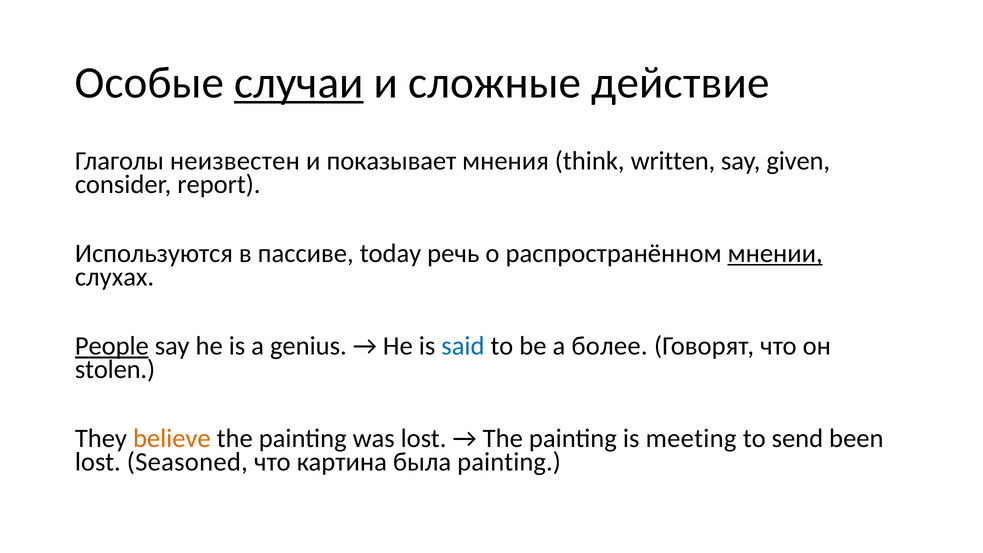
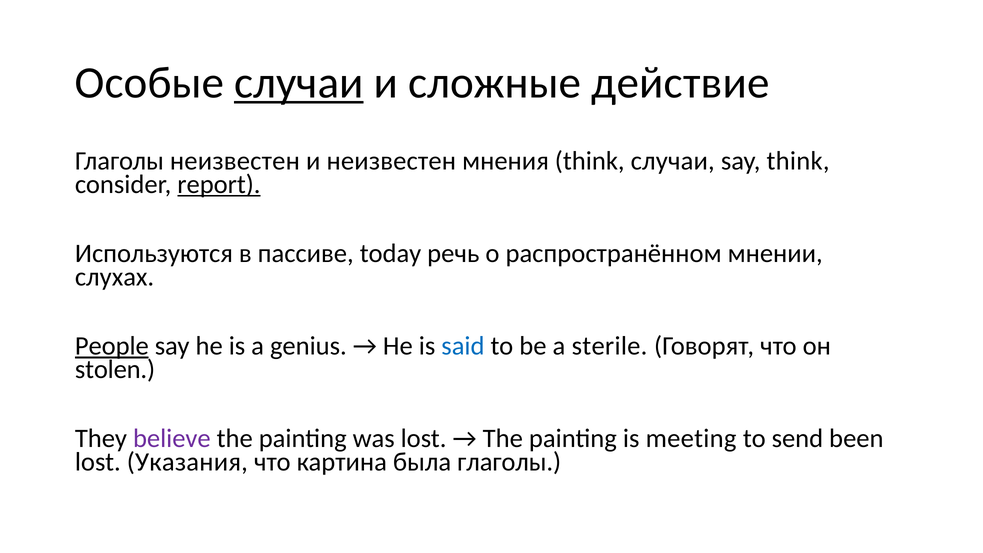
и показывает: показывает -> неизвестен (391, 161)
think written: written -> случаи (673, 161)
say given: given -> think (798, 161)
report underline: none -> present (219, 184)
мнении underline: present -> none (775, 253)
более: более -> sterile (610, 346)
believe colour: orange -> purple (172, 439)
Seasoned: Seasoned -> Указания (187, 462)
была painting: painting -> глаголы (509, 462)
